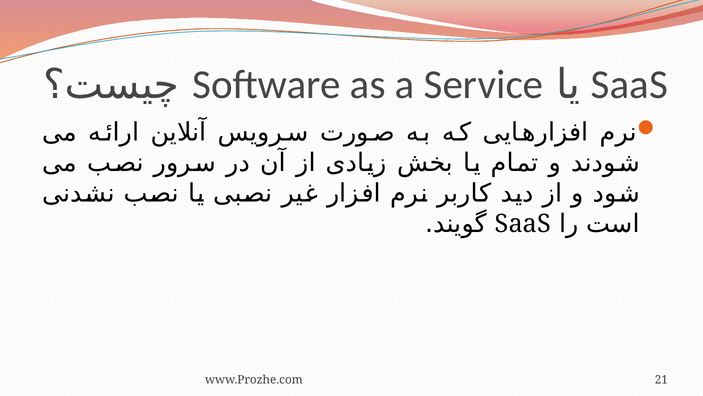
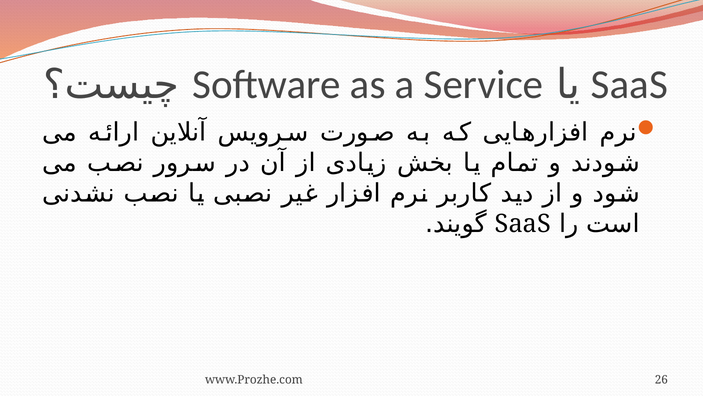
21: 21 -> 26 (661, 379)
